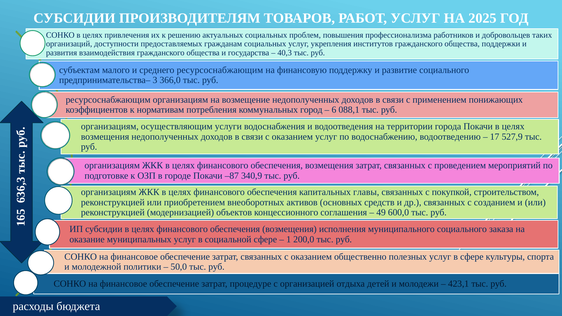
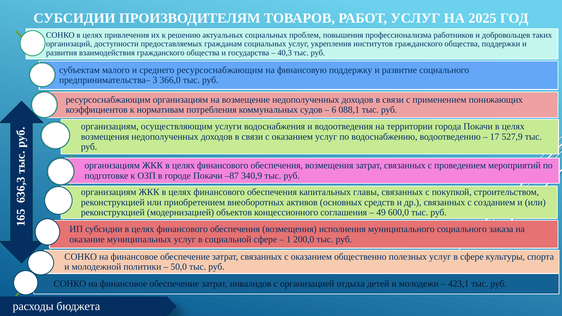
город: город -> судов (311, 110)
процедуре: процедуре -> инвалидов (251, 284)
